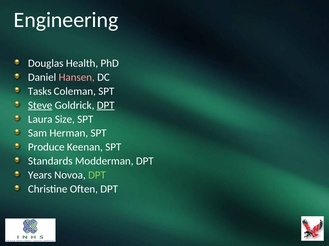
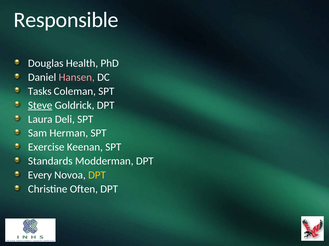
Engineering: Engineering -> Responsible (66, 20)
DPT underline: present -> none (106, 105)
Size: Size -> Deli (65, 120)
Produce: Produce -> Exercise (46, 148)
Years: Years -> Every (40, 176)
DPT colour: light green -> yellow (97, 176)
